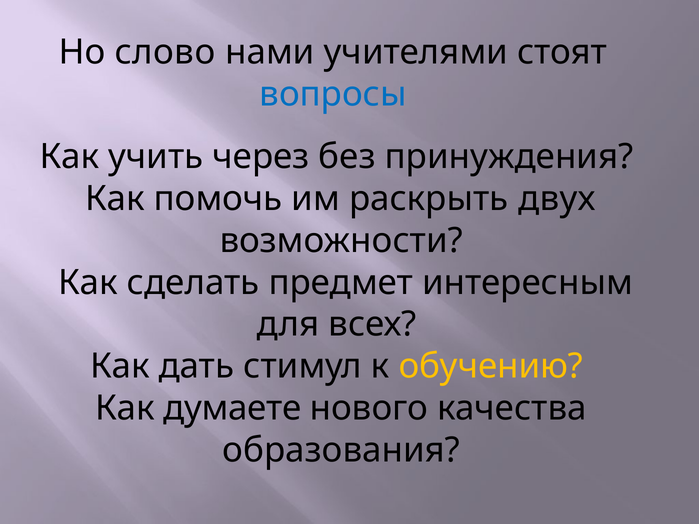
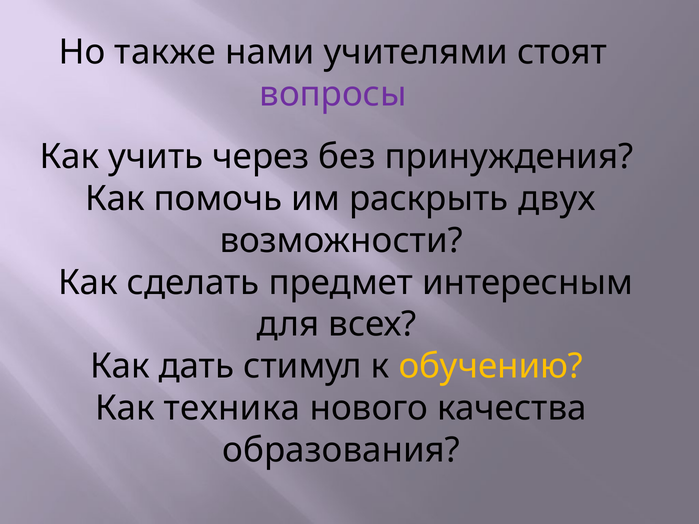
слово: слово -> также (165, 52)
вопросы colour: blue -> purple (333, 94)
думаете: думаете -> техника (232, 408)
